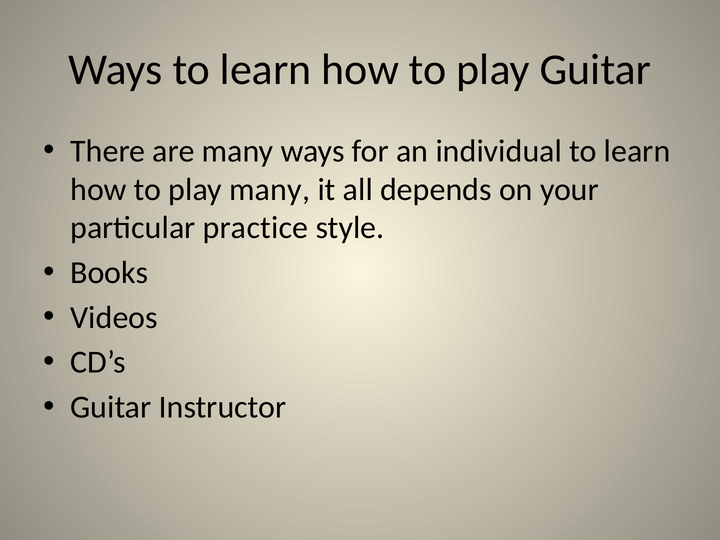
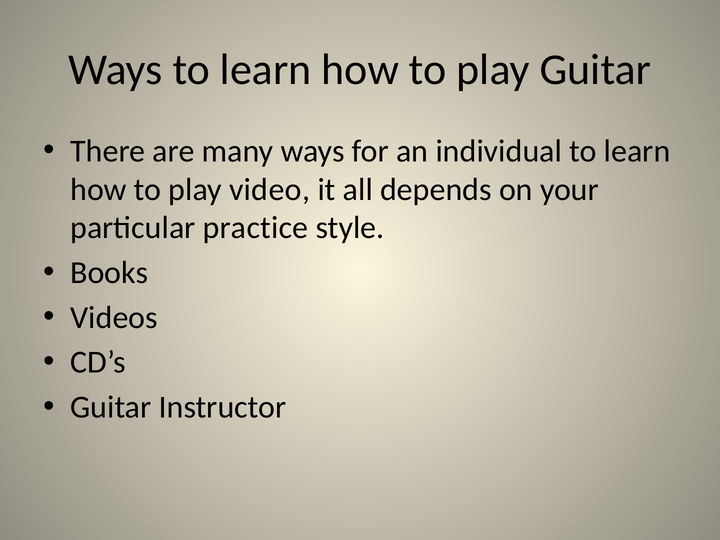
play many: many -> video (270, 189)
